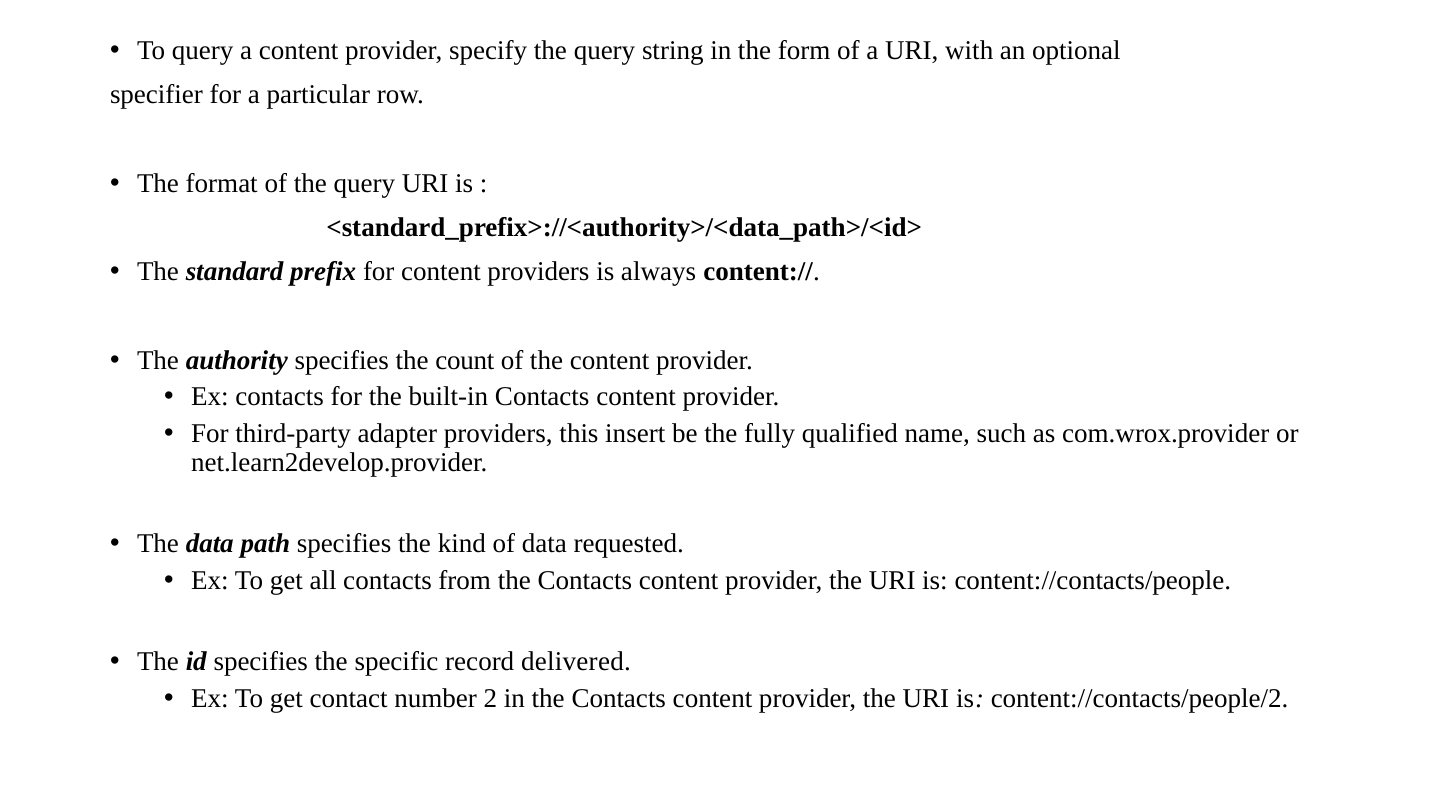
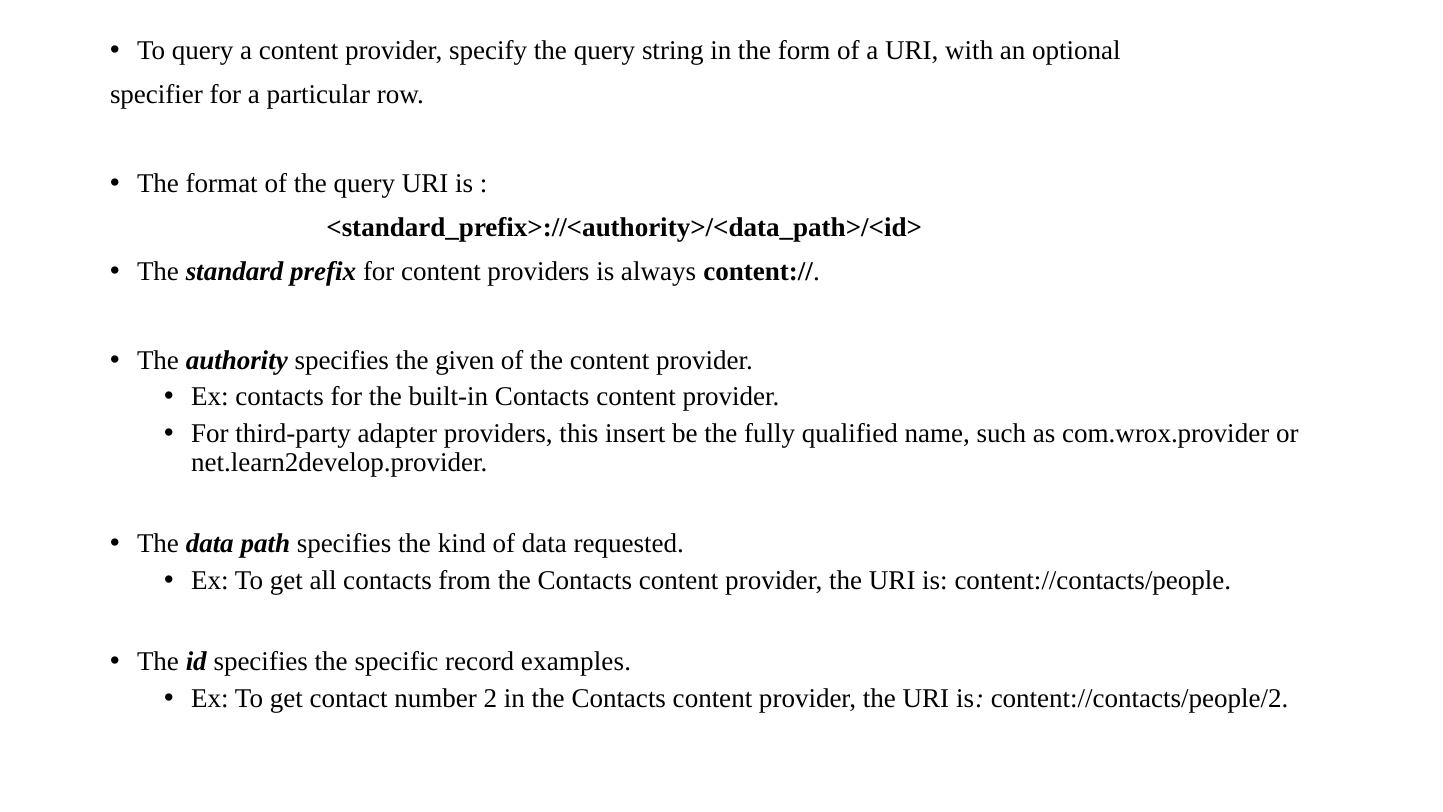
count: count -> given (465, 360)
delivered: delivered -> examples (576, 661)
